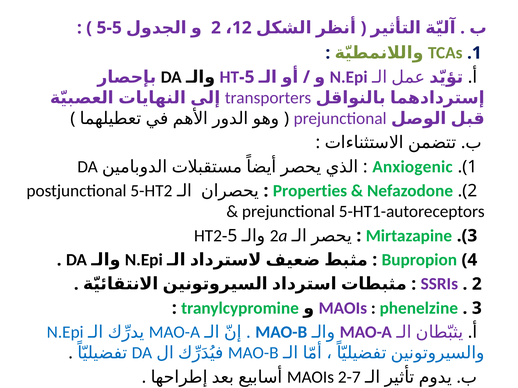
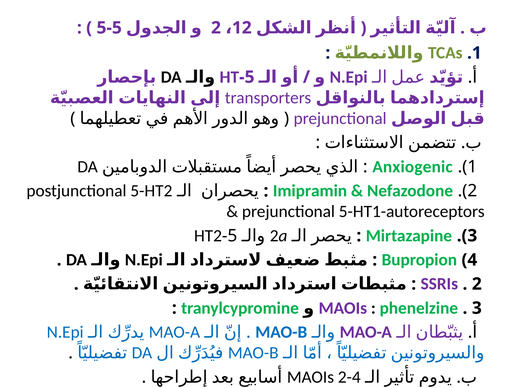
Properties: Properties -> Imipramin (310, 191)
2-7: 2-7 -> 2-4 (349, 378)
